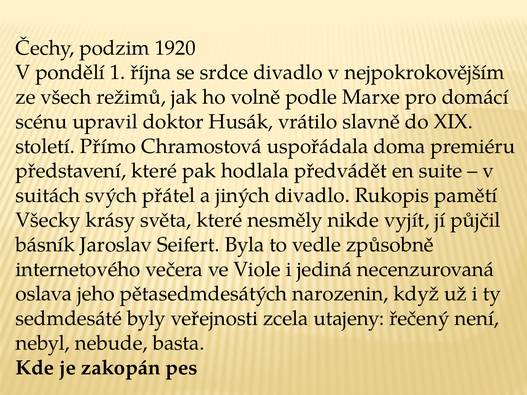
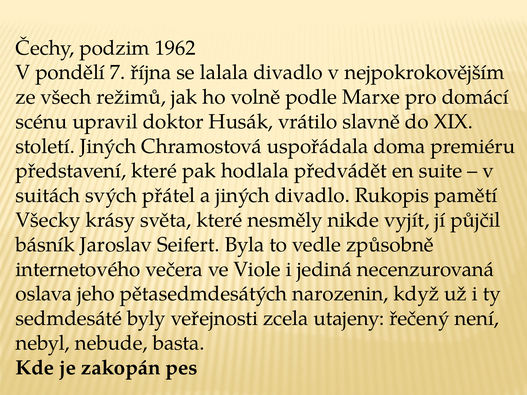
1920: 1920 -> 1962 (175, 48)
1: 1 -> 7 (118, 73)
srdce: srdce -> lalala (224, 73)
století Přímo: Přímo -> Jiných (108, 146)
